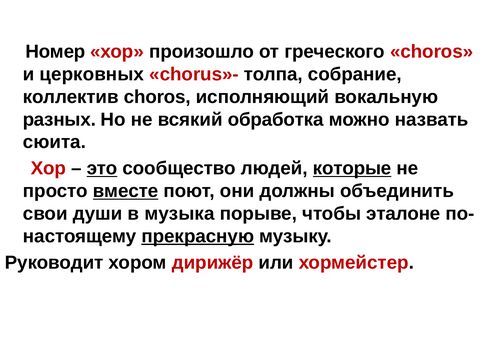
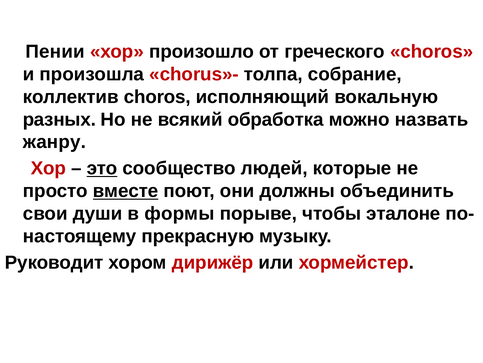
Номер: Номер -> Пении (55, 52)
церковных: церковных -> произошла (92, 74)
сюита: сюита -> жанру (54, 142)
которые underline: present -> none (352, 168)
музыка: музыка -> формы (179, 213)
прекрасную underline: present -> none (198, 236)
